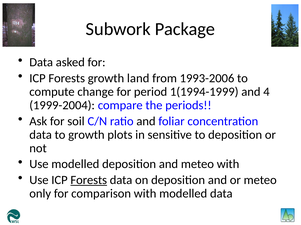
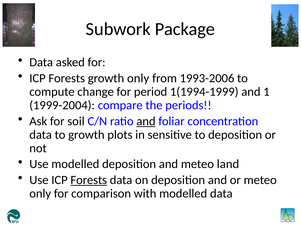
growth land: land -> only (138, 79)
4: 4 -> 1 (266, 92)
and underline: none -> present (146, 122)
meteo with: with -> land (228, 165)
